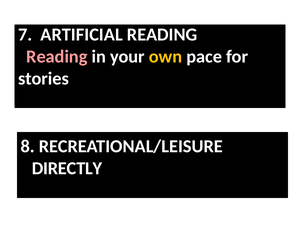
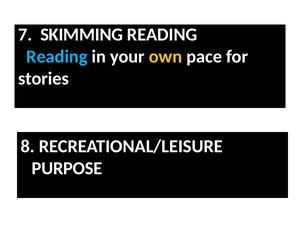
ARTIFICIAL: ARTIFICIAL -> SKIMMING (82, 35)
Reading colour: pink -> light blue (57, 57)
DIRECTLY: DIRECTLY -> PURPOSE (67, 168)
